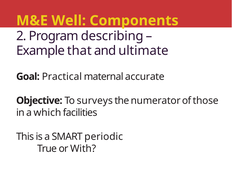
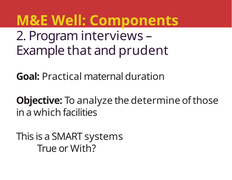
describing: describing -> interviews (112, 36)
ultimate: ultimate -> prudent (143, 50)
accurate: accurate -> duration (145, 76)
surveys: surveys -> analyze (95, 100)
numerator: numerator -> determine (156, 100)
periodic: periodic -> systems (104, 136)
